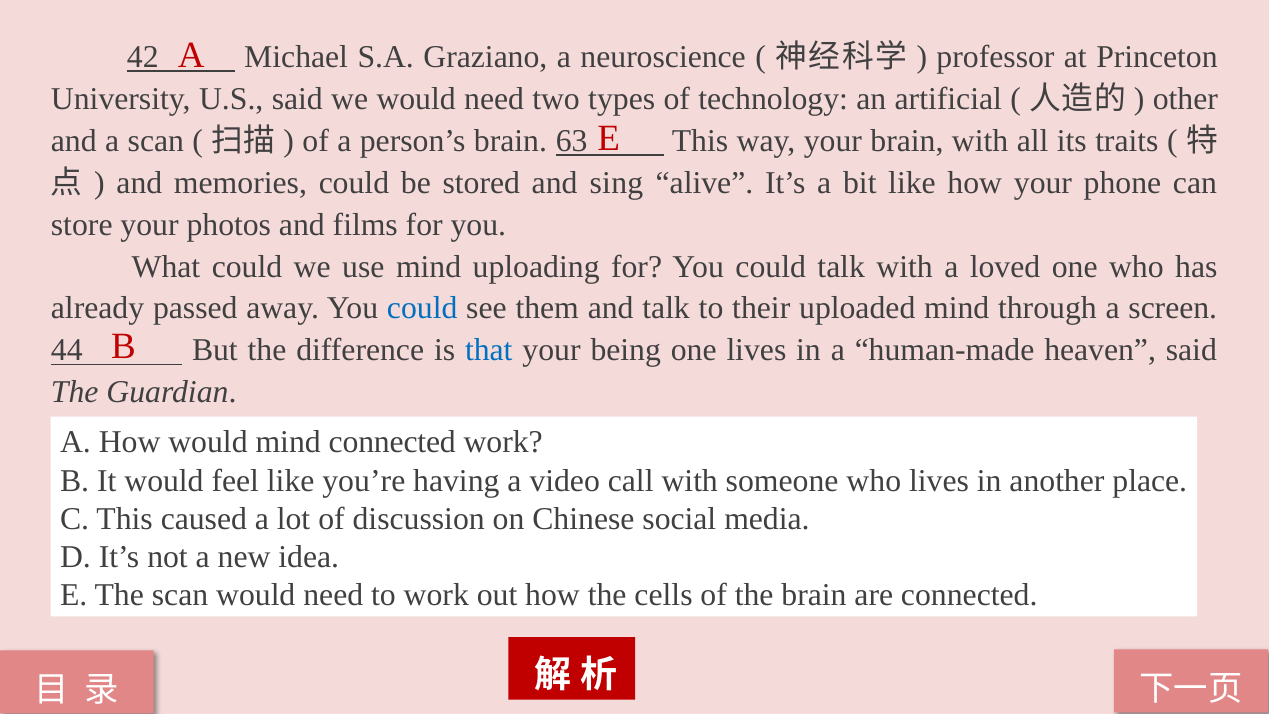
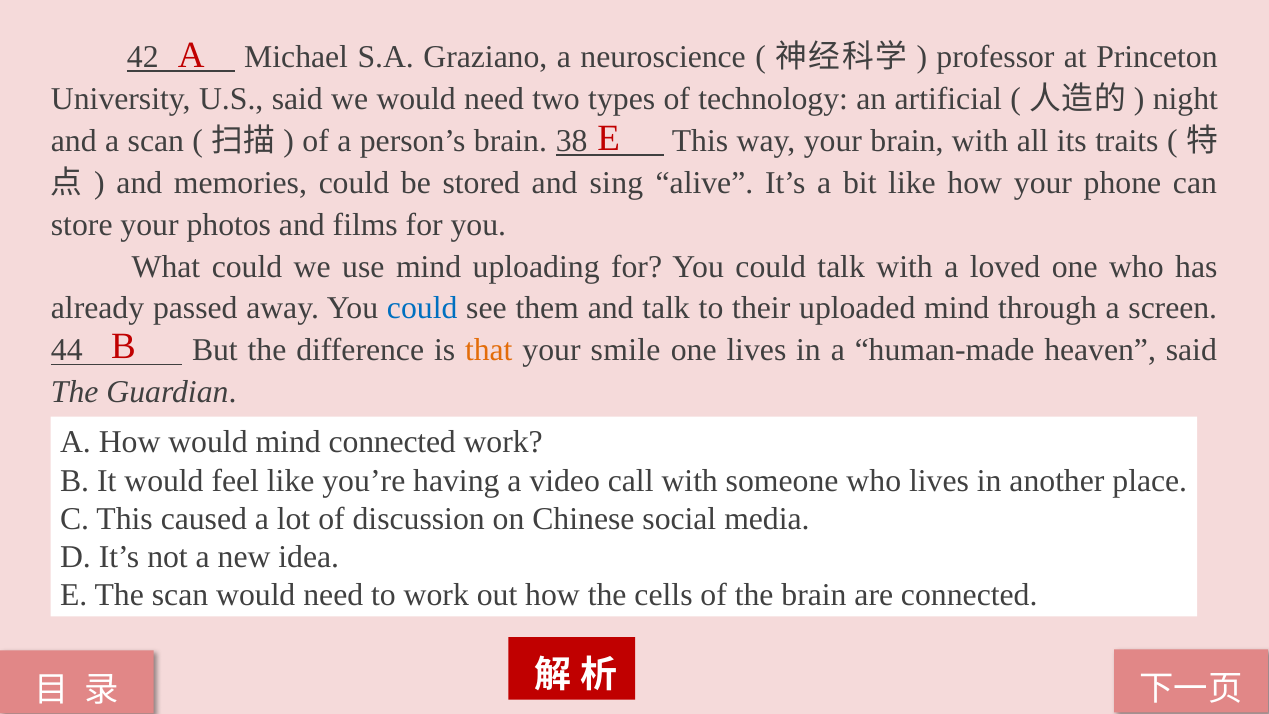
other: other -> night (1185, 99)
63: 63 -> 38 (572, 141)
that colour: blue -> orange (489, 350)
being: being -> smile (626, 350)
